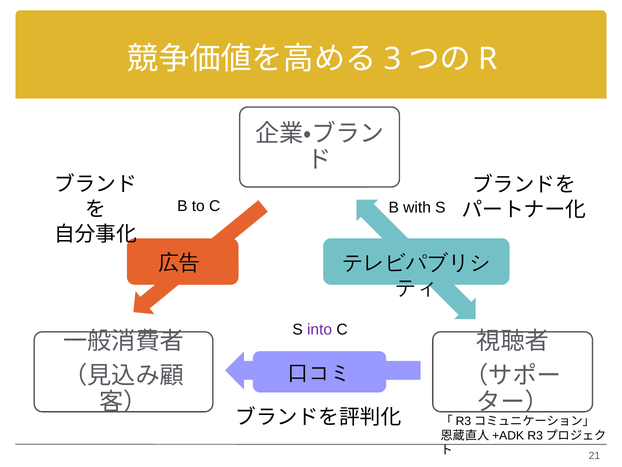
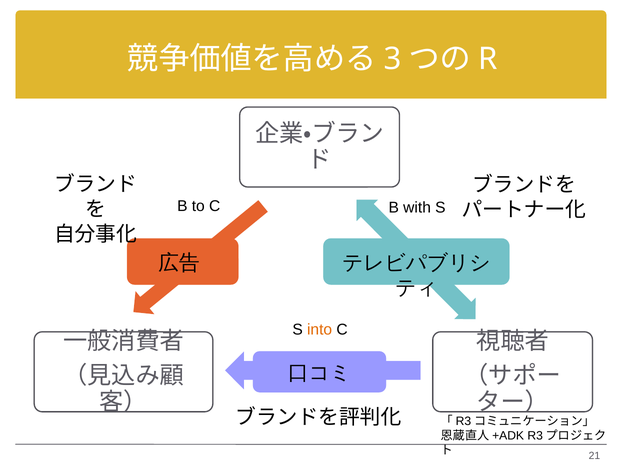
into colour: purple -> orange (320, 329)
